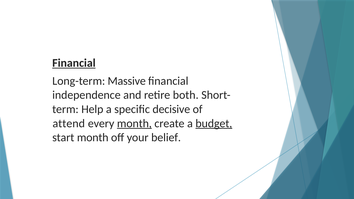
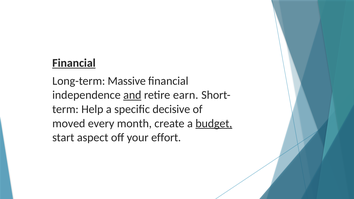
and underline: none -> present (132, 95)
both: both -> earn (186, 95)
attend: attend -> moved (69, 123)
month underline: present -> none (134, 123)
start month: month -> aspect (93, 138)
belief: belief -> effort (166, 138)
